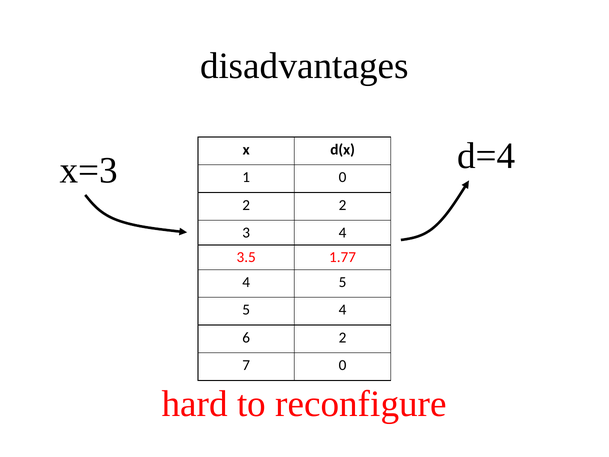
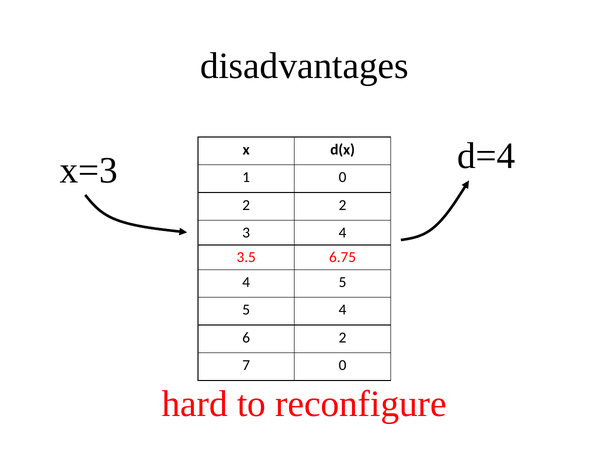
1.77: 1.77 -> 6.75 (343, 257)
